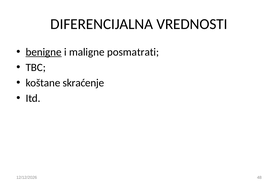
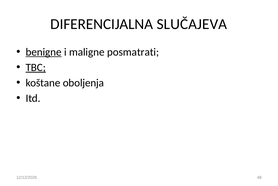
VREDNOSTI: VREDNOSTI -> SLUČAJEVA (192, 24)
TBC underline: none -> present (36, 67)
skraćenje: skraćenje -> oboljenja (83, 83)
